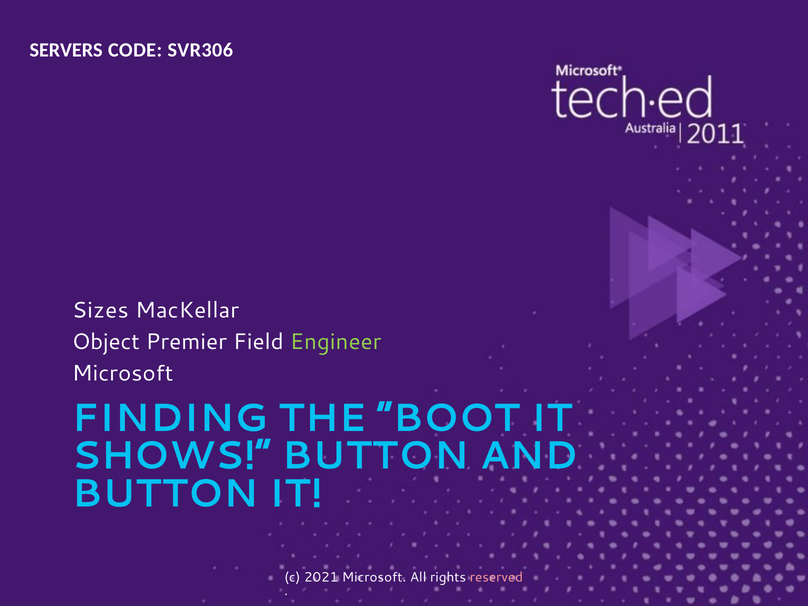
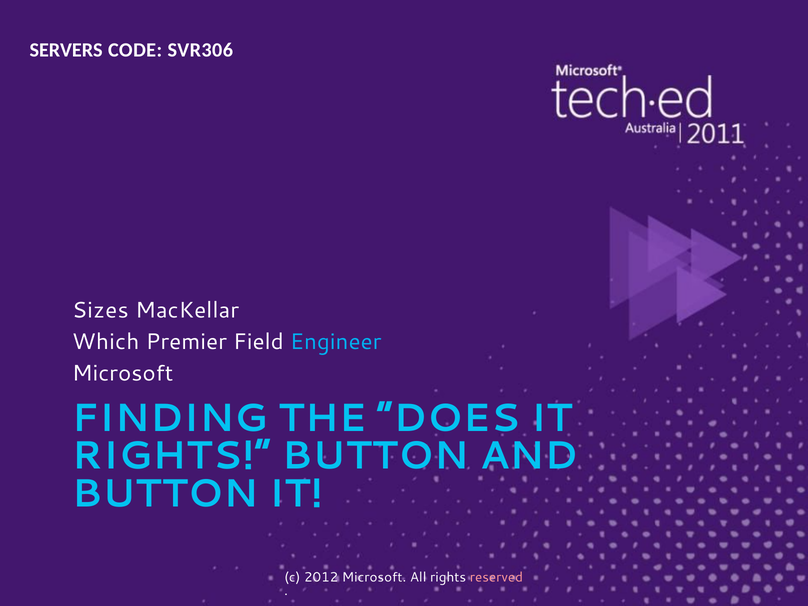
Object: Object -> Which (106, 342)
Engineer colour: light green -> light blue (336, 342)
BOOT: BOOT -> DOES (448, 418)
SHOWS: SHOWS -> RIGHTS (171, 456)
2021: 2021 -> 2012 (321, 577)
